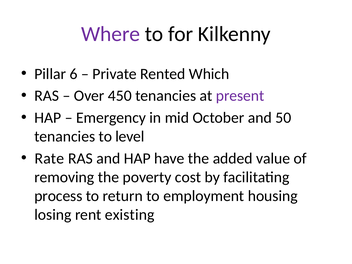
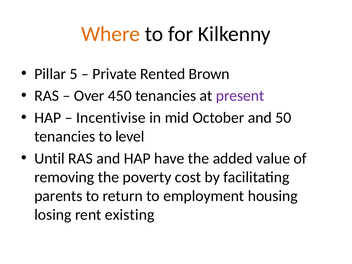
Where colour: purple -> orange (111, 34)
6: 6 -> 5 (74, 74)
Which: Which -> Brown (209, 74)
Emergency: Emergency -> Incentivise (111, 118)
Rate: Rate -> Until (49, 158)
process: process -> parents (58, 196)
